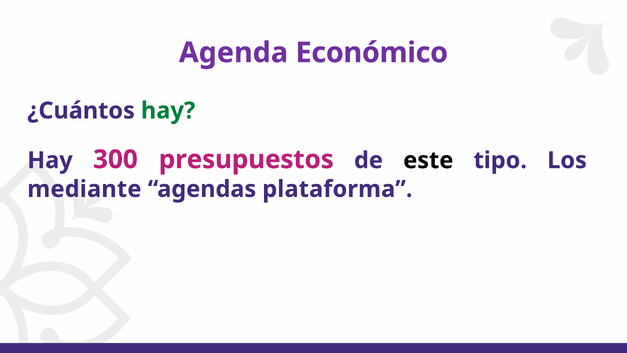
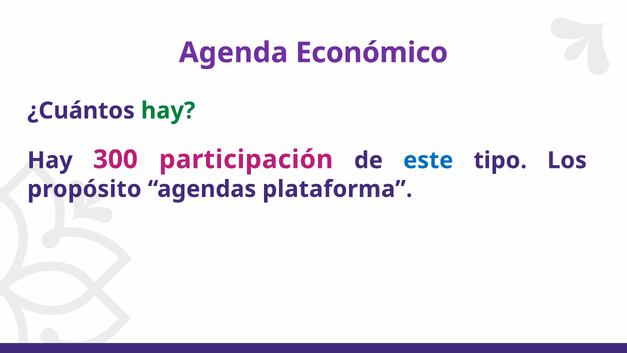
presupuestos: presupuestos -> participación (246, 159)
este colour: black -> blue (428, 160)
mediante: mediante -> propósito (84, 189)
